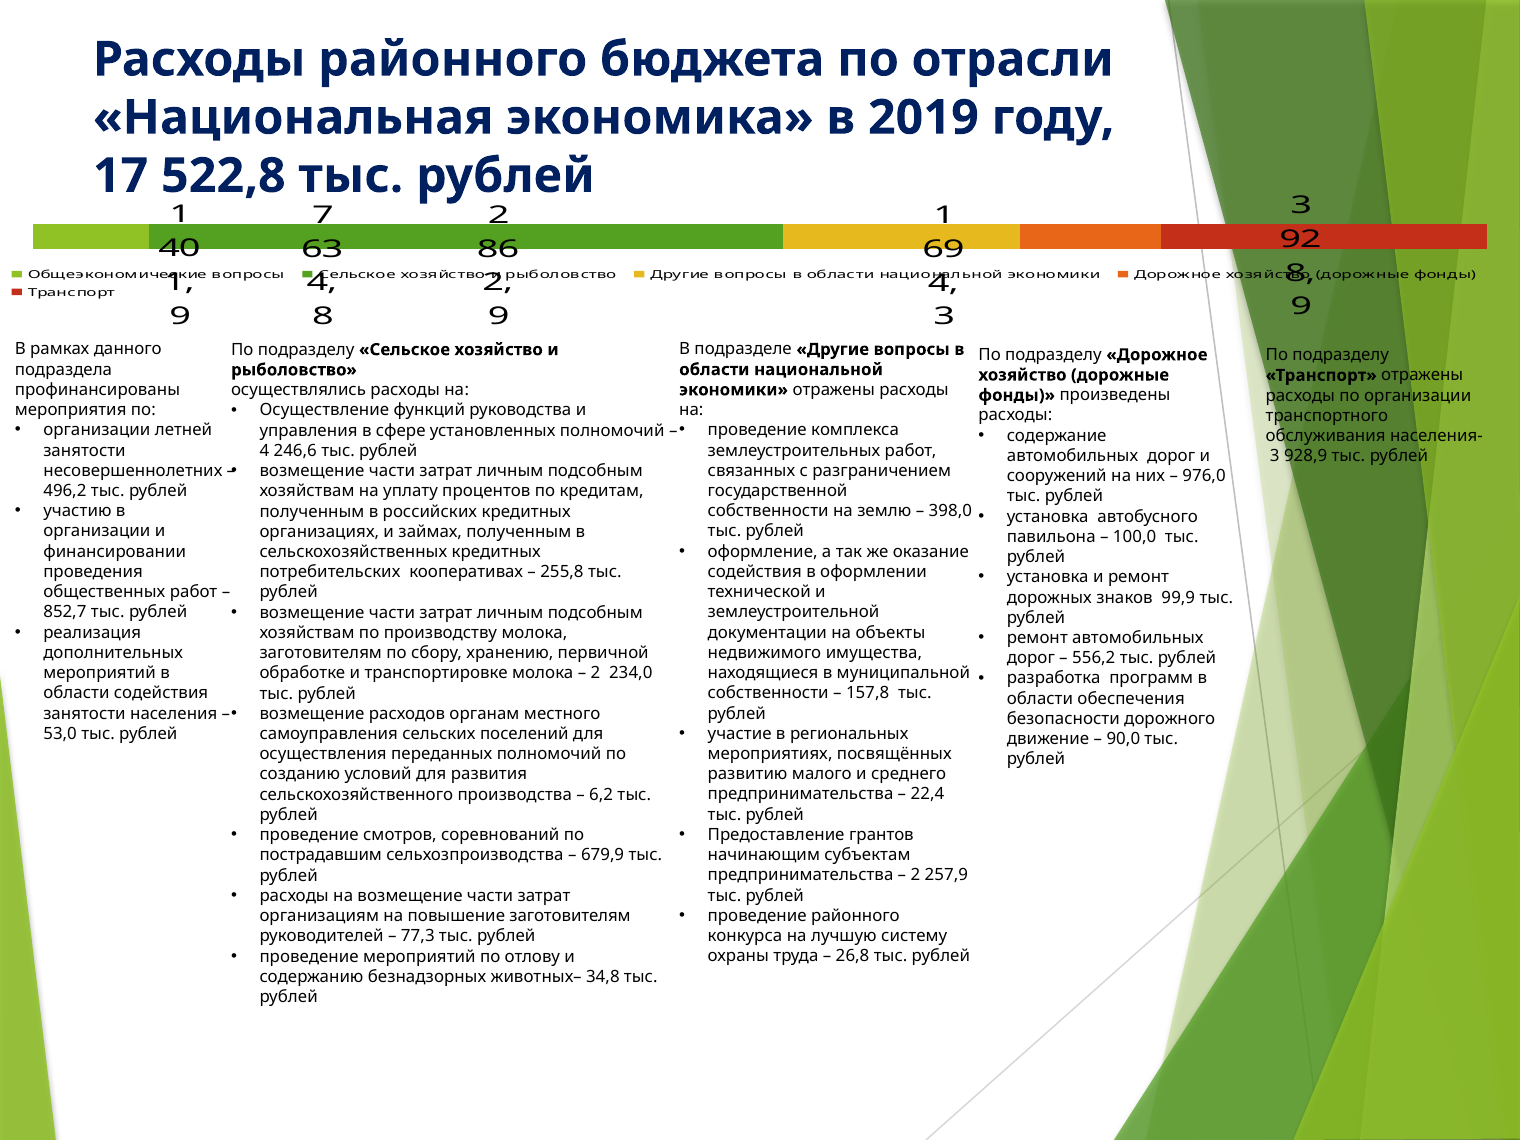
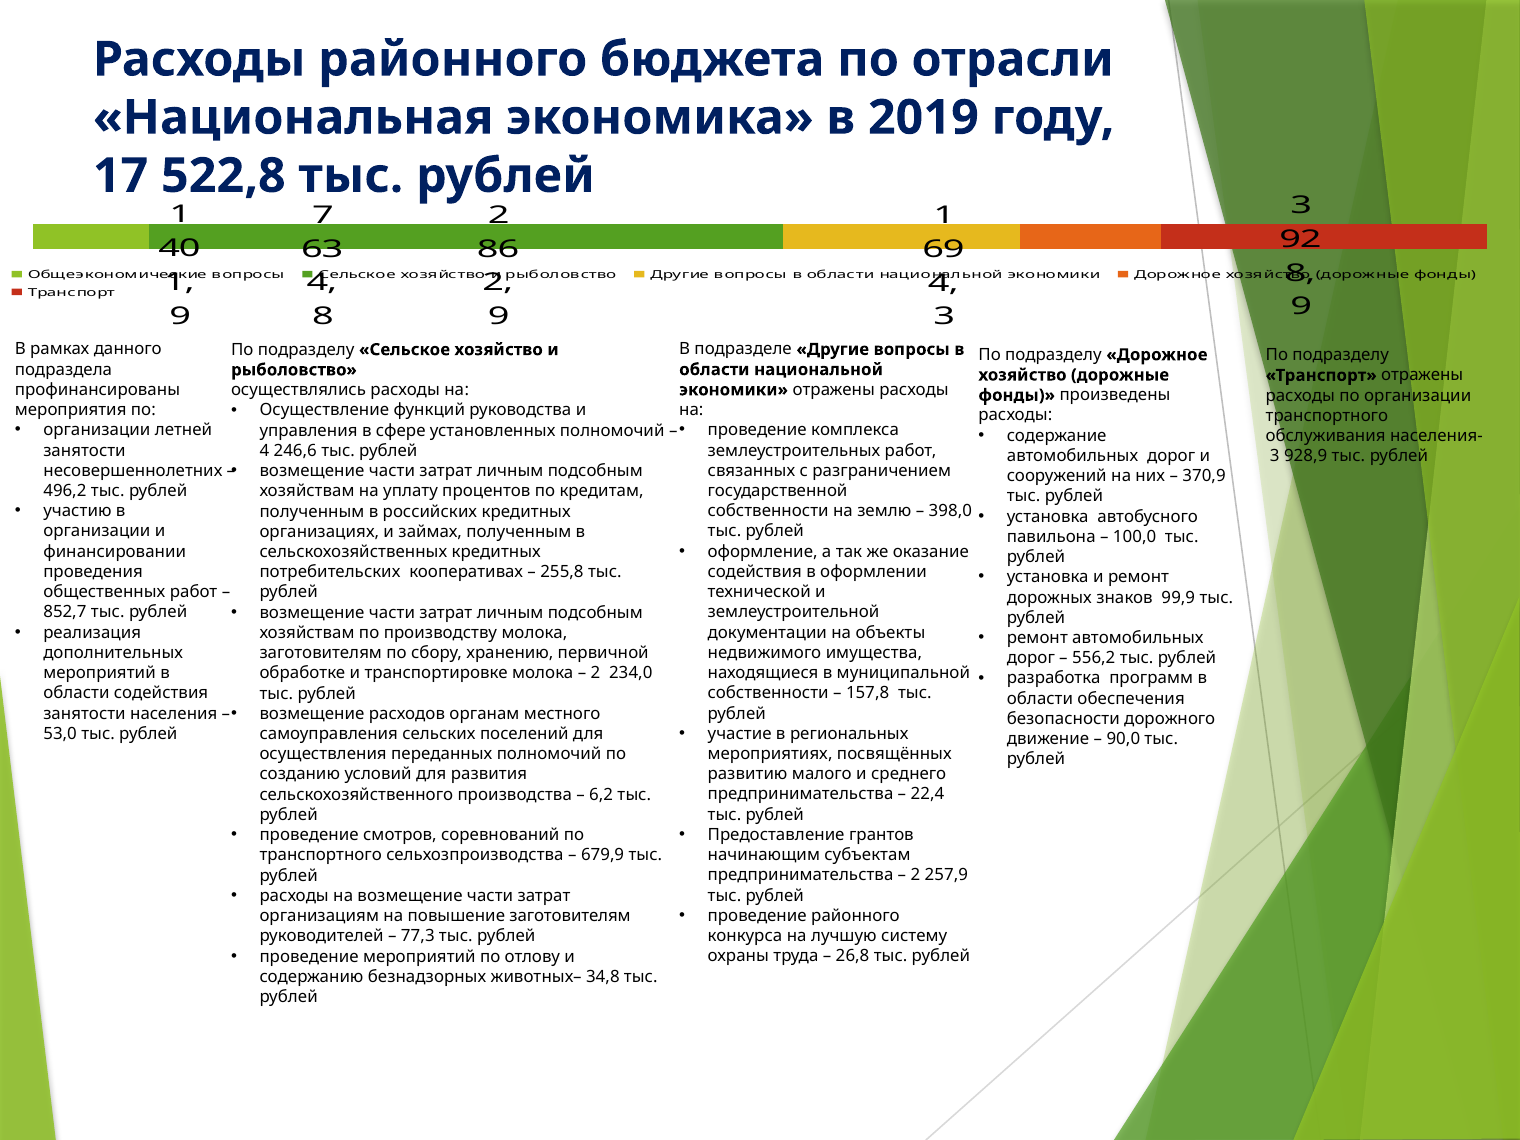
976,0: 976,0 -> 370,9 (1204, 476)
пострадавшим: пострадавшим -> транспортного (321, 855)
